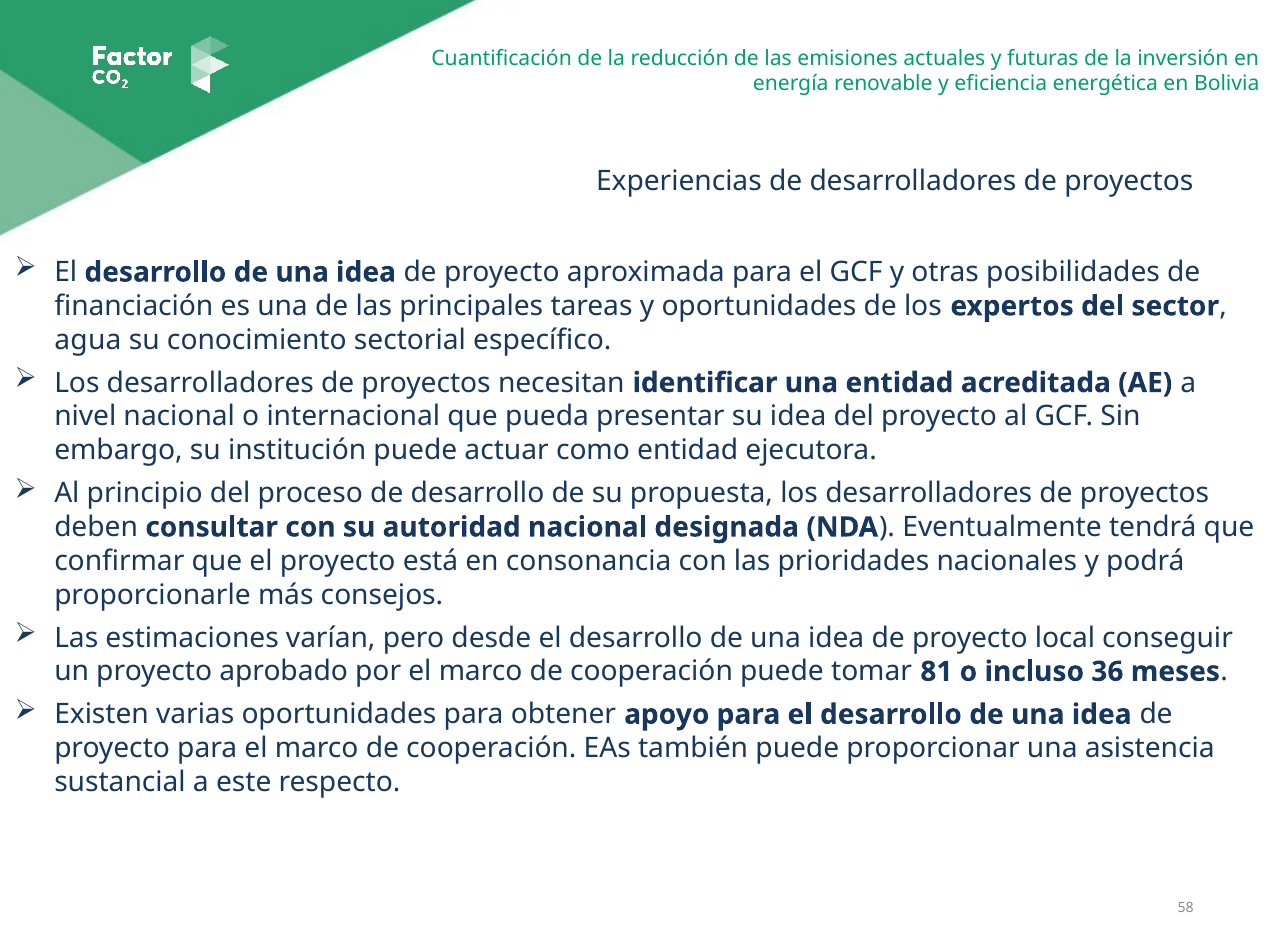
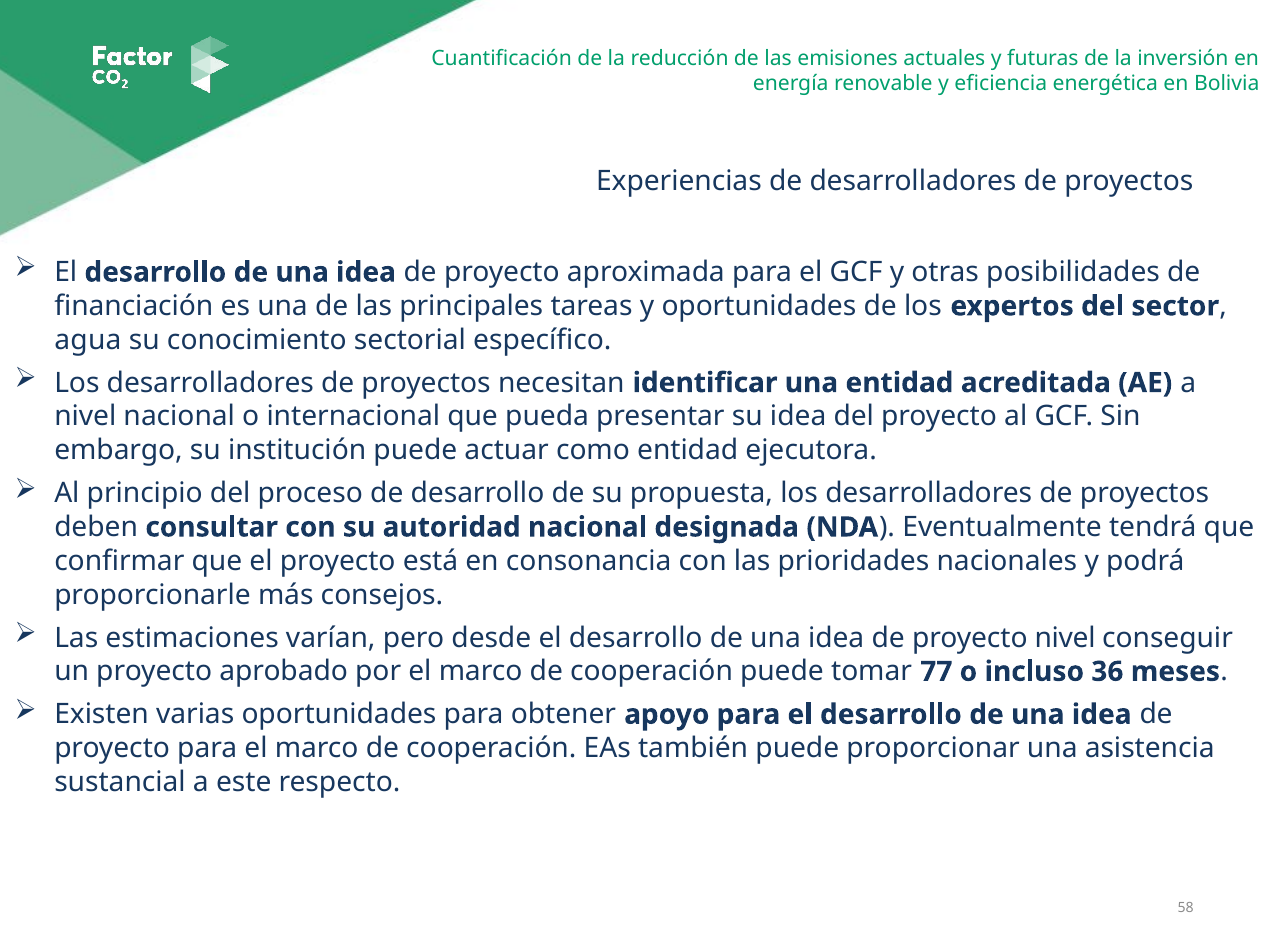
proyecto local: local -> nivel (1065, 638)
81: 81 -> 77 (936, 672)
